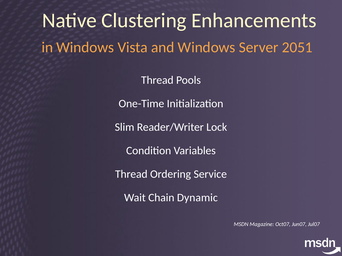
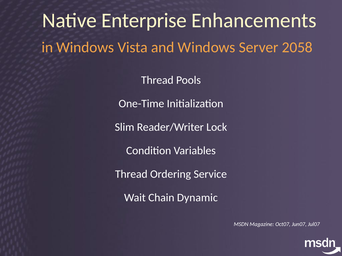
Clustering: Clustering -> Enterprise (144, 21)
2051: 2051 -> 2058 (297, 48)
